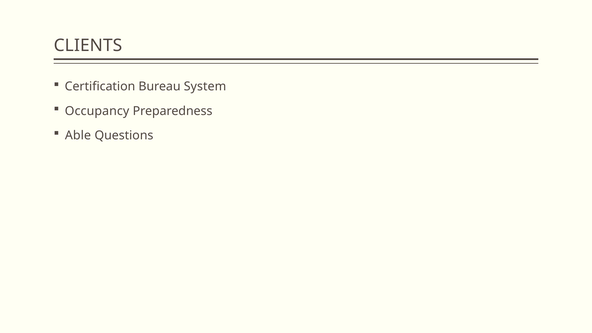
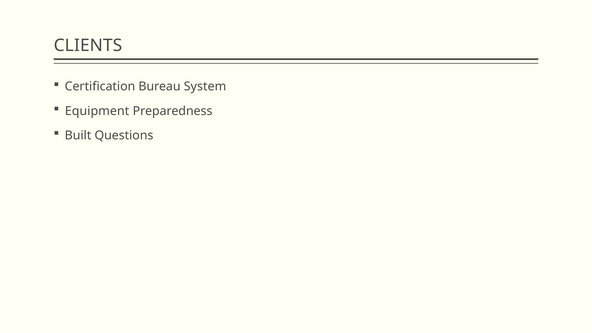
Occupancy: Occupancy -> Equipment (97, 111)
Able: Able -> Built (78, 135)
